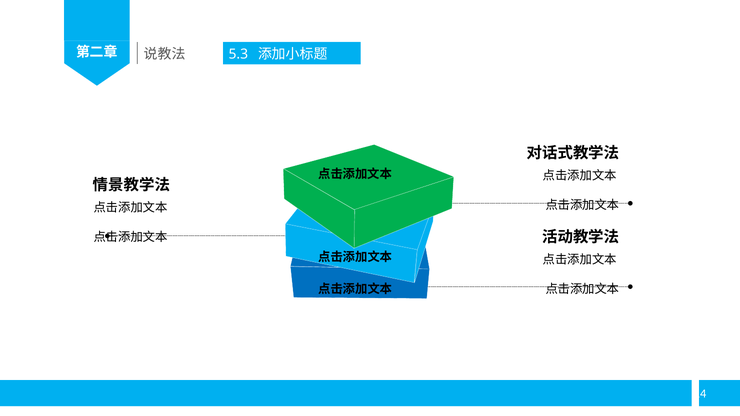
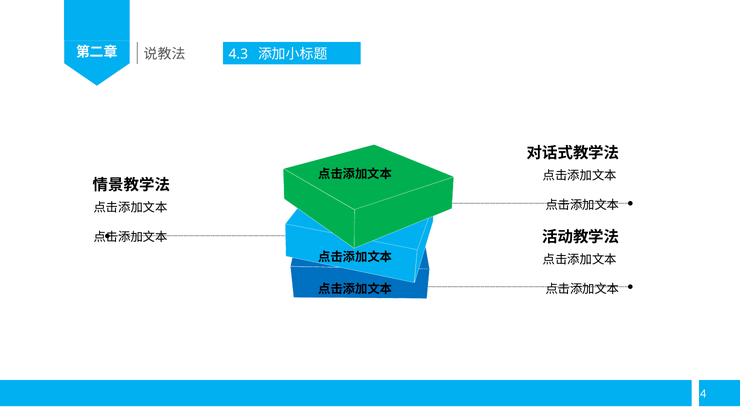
5.3: 5.3 -> 4.3 (238, 54)
